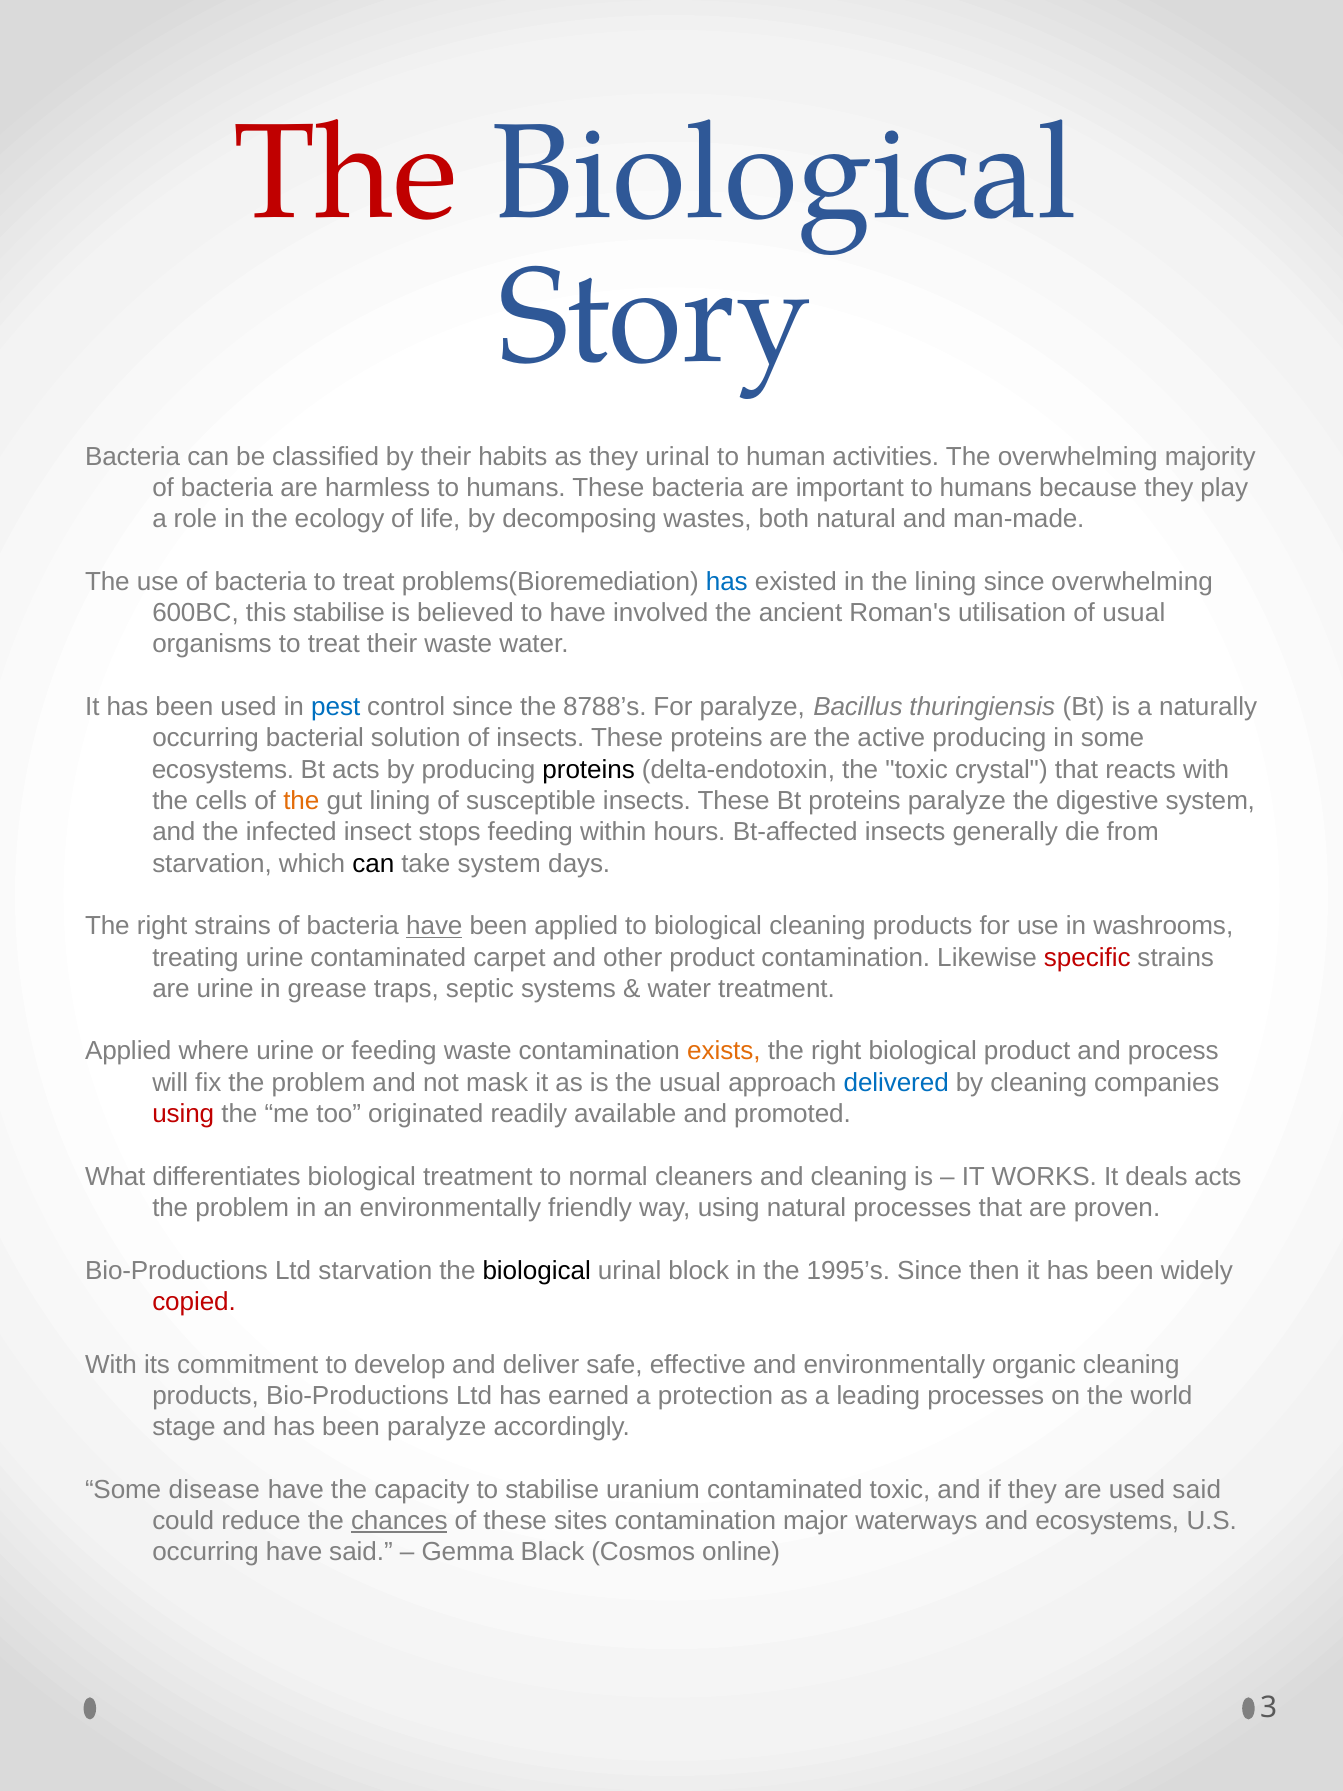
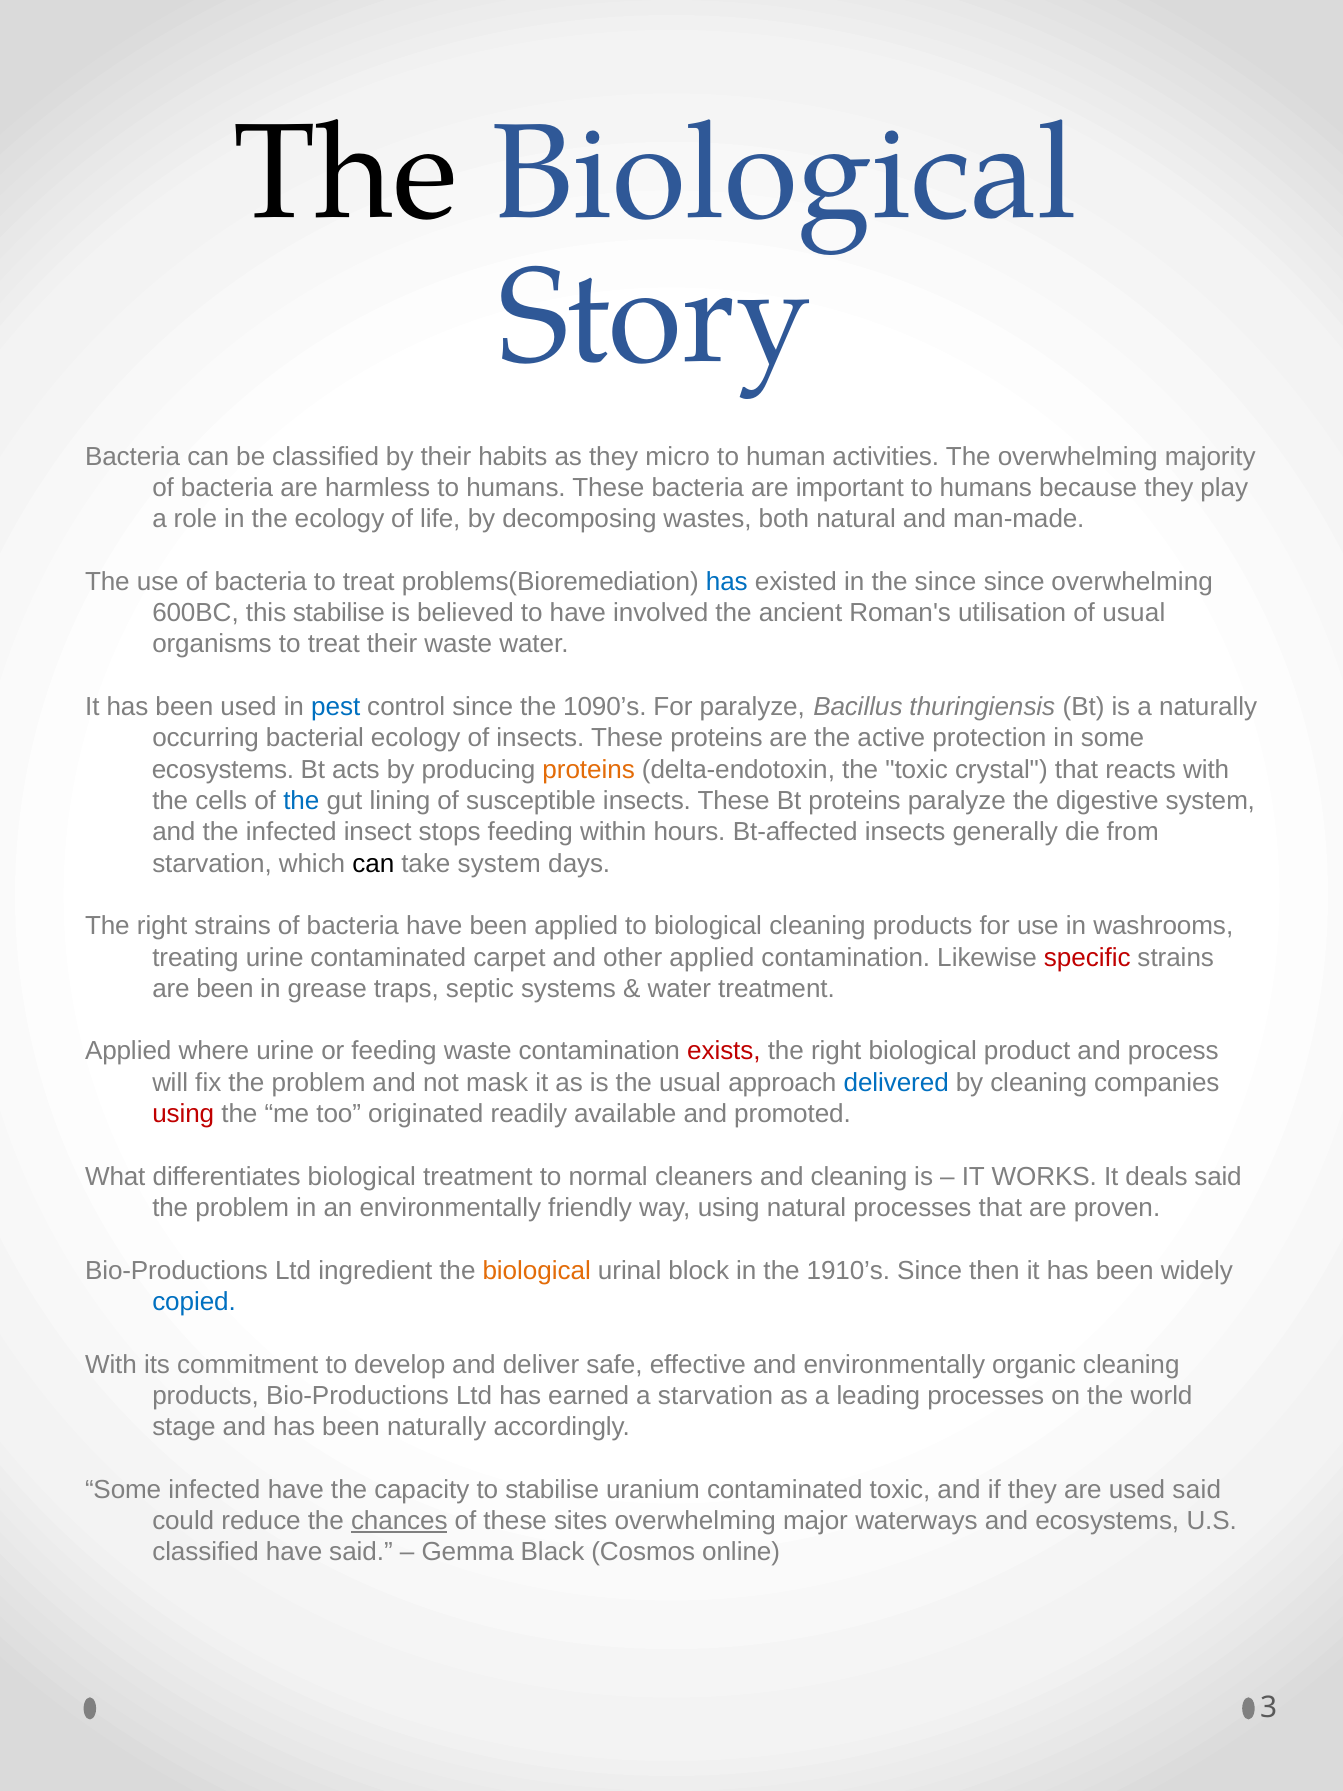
The colour: red -> black (346, 173)
they urinal: urinal -> micro (678, 456)
the lining: lining -> since (946, 582)
8788’s: 8788’s -> 1090’s (605, 707)
bacterial solution: solution -> ecology (416, 738)
active producing: producing -> protection (989, 738)
proteins colour: black -> orange (589, 769)
the colour: orange -> blue (301, 801)
have underline: present -> none (434, 926)
other product: product -> applied (712, 957)
are urine: urine -> been (225, 989)
exists colour: orange -> red (724, 1051)
deals acts: acts -> said (1218, 1176)
Ltd starvation: starvation -> ingredient (375, 1270)
biological colour: black -> orange (537, 1270)
1995’s: 1995’s -> 1910’s (848, 1270)
copied colour: red -> blue (194, 1302)
a protection: protection -> starvation (715, 1395)
been paralyze: paralyze -> naturally (437, 1427)
Some disease: disease -> infected (214, 1489)
sites contamination: contamination -> overwhelming (695, 1521)
occurring: occurring -> classified (206, 1552)
